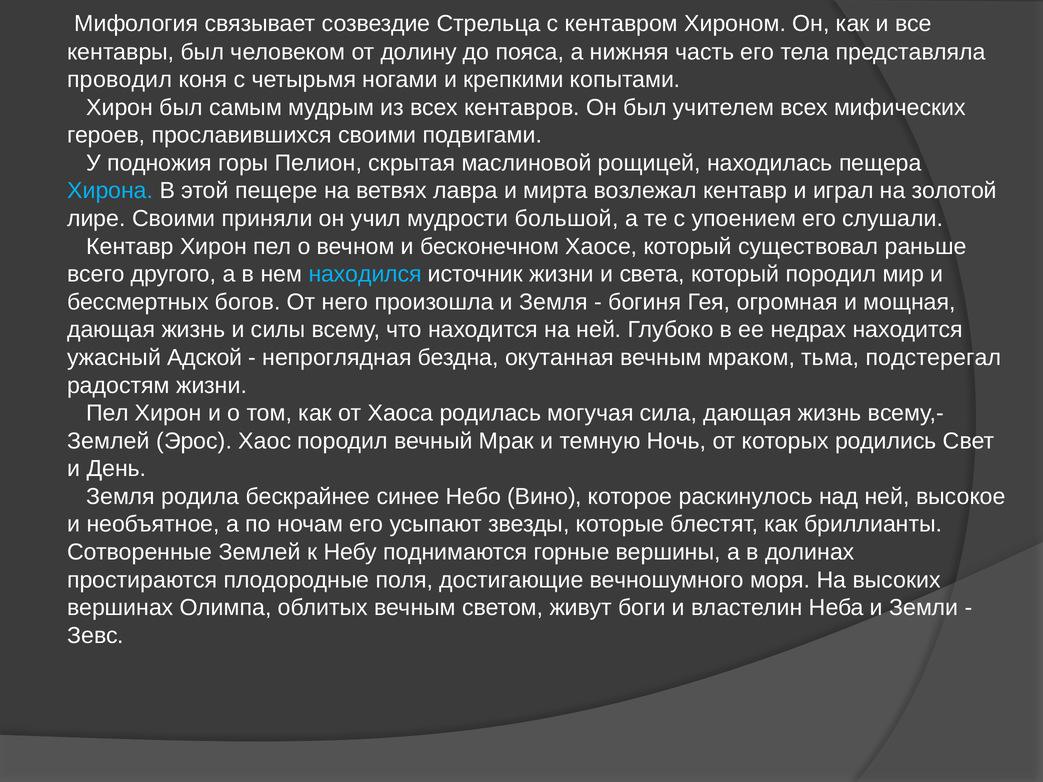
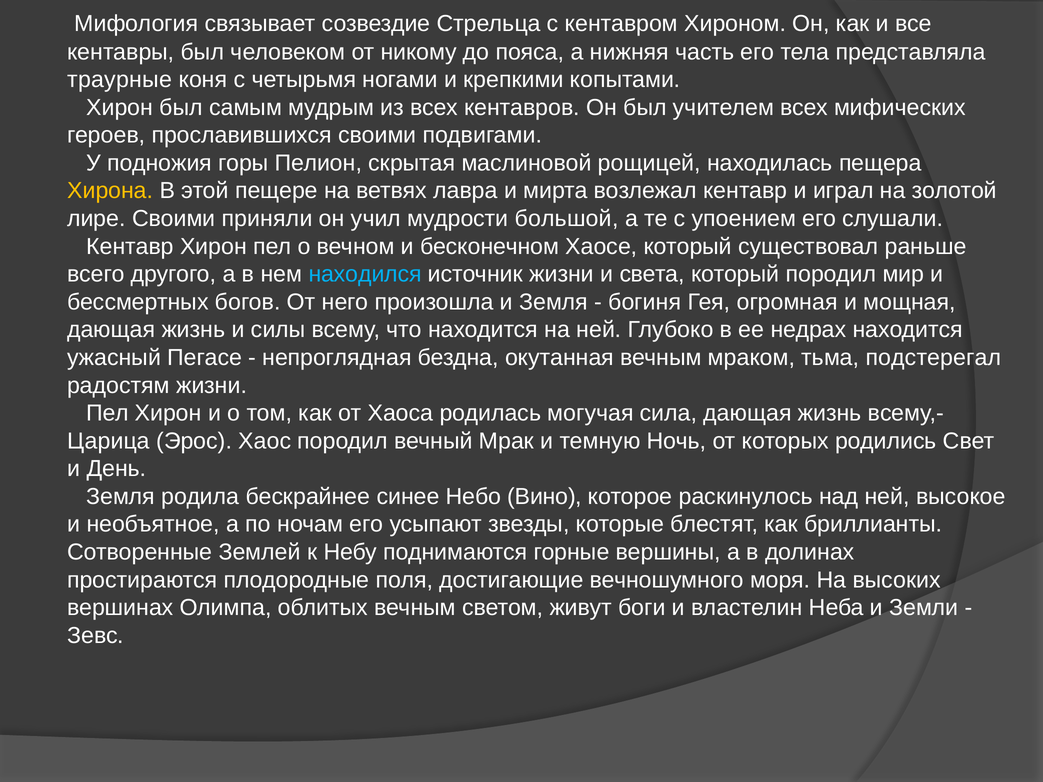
долину: долину -> никому (419, 52)
проводил: проводил -> траурные (120, 80)
Хирона colour: light blue -> yellow (110, 191)
Адской: Адской -> Пегасе (205, 358)
Землей: Землей -> Царица (109, 441)
